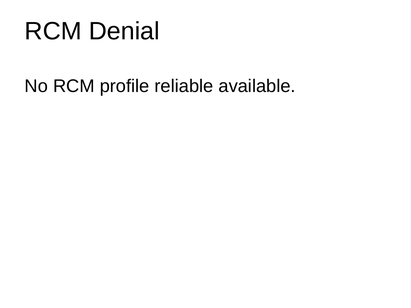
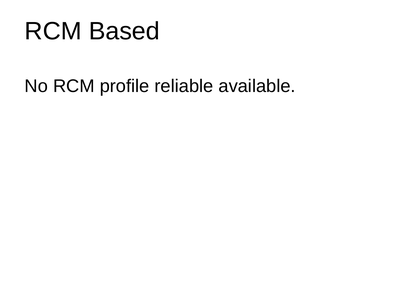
Denial: Denial -> Based (124, 31)
